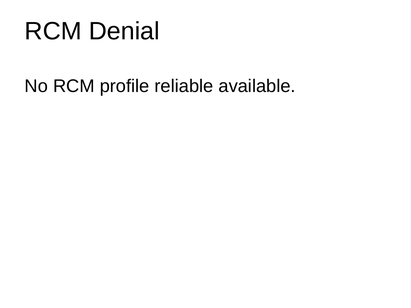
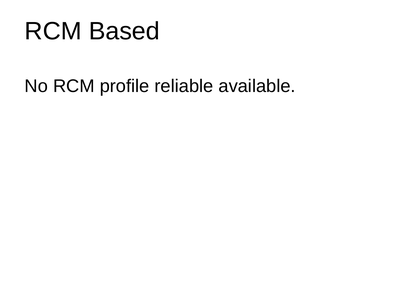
Denial: Denial -> Based (124, 31)
